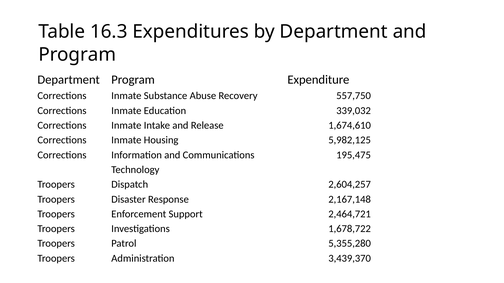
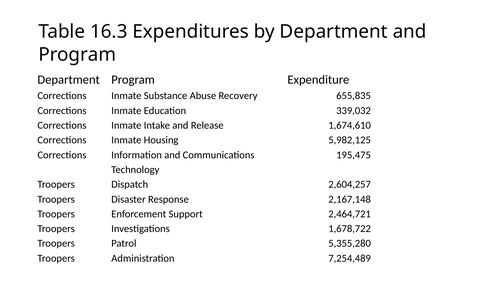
557,750: 557,750 -> 655,835 (354, 96)
3,439,370: 3,439,370 -> 7,254,489 (350, 259)
